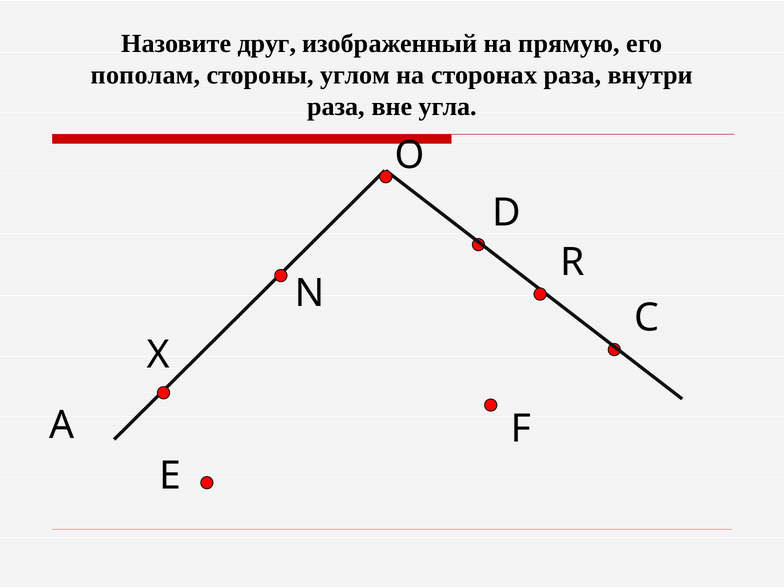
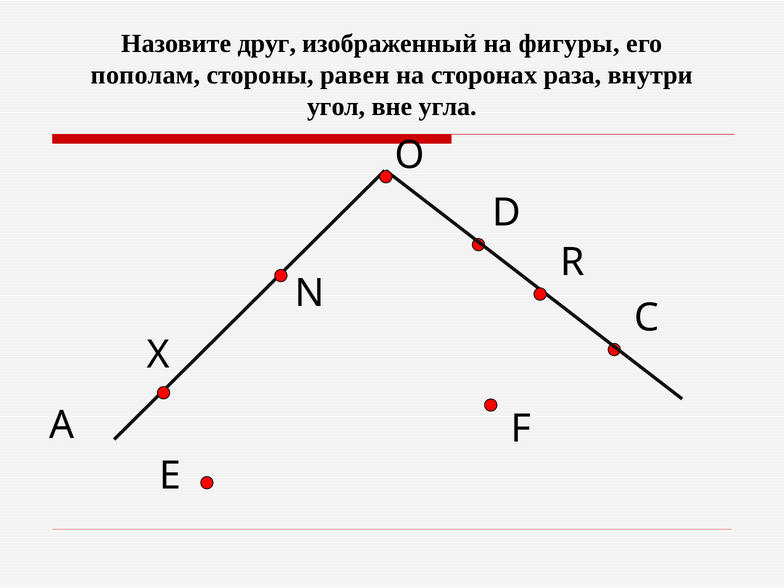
прямую: прямую -> фигуры (569, 44)
углом: углом -> равен (355, 75)
раза: раза -> угол (336, 106)
